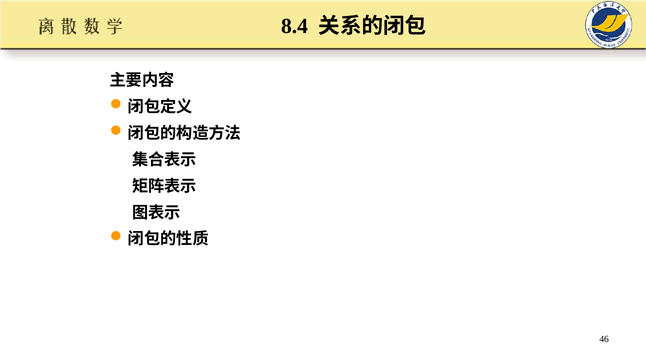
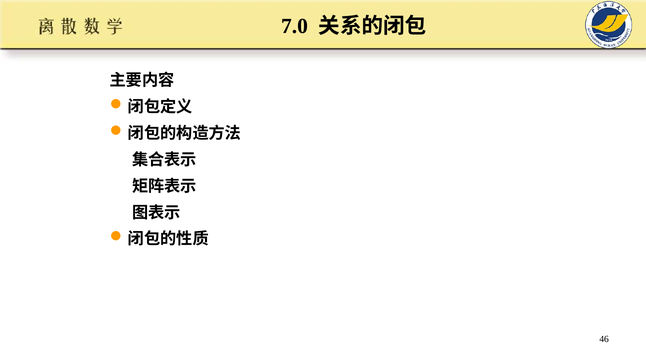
8.4: 8.4 -> 7.0 (294, 26)
